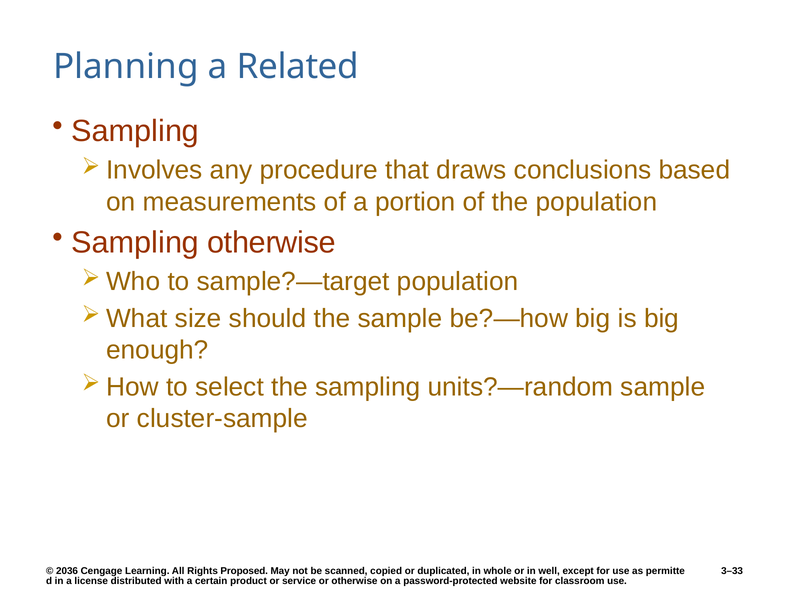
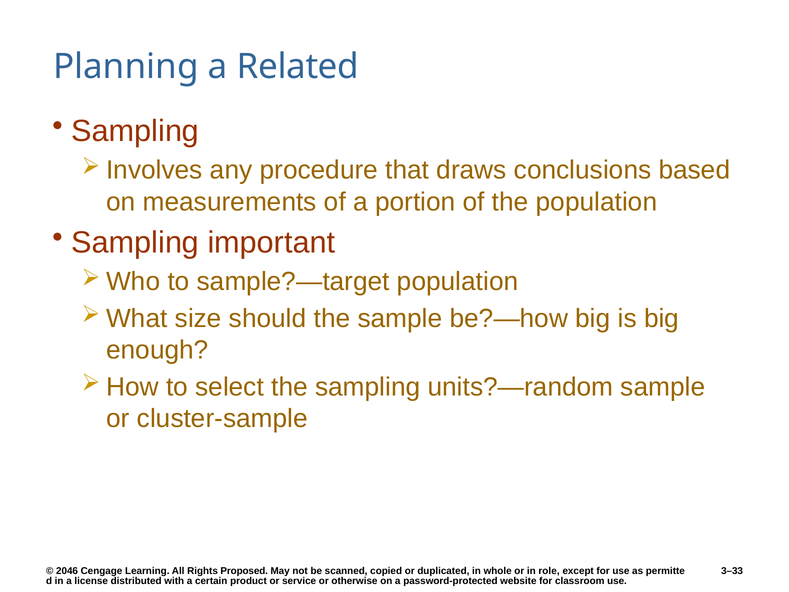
Sampling otherwise: otherwise -> important (271, 242)
2036: 2036 -> 2046 (67, 571)
well: well -> role (549, 571)
